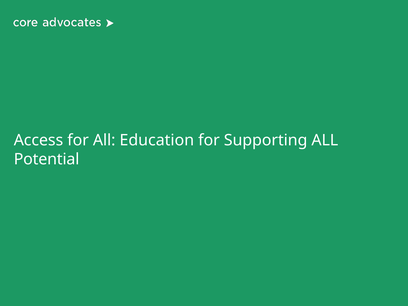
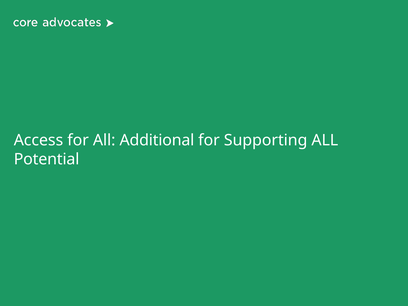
Education: Education -> Additional (157, 140)
